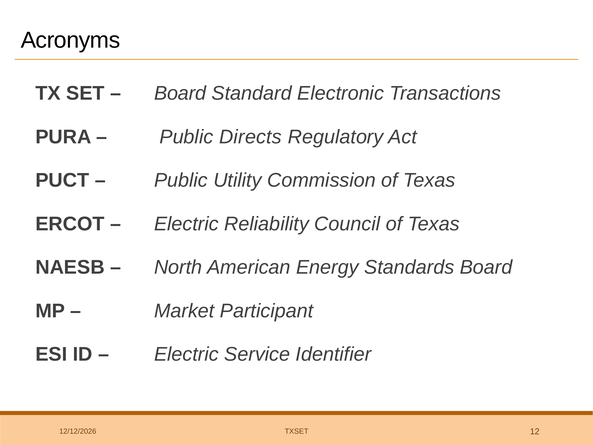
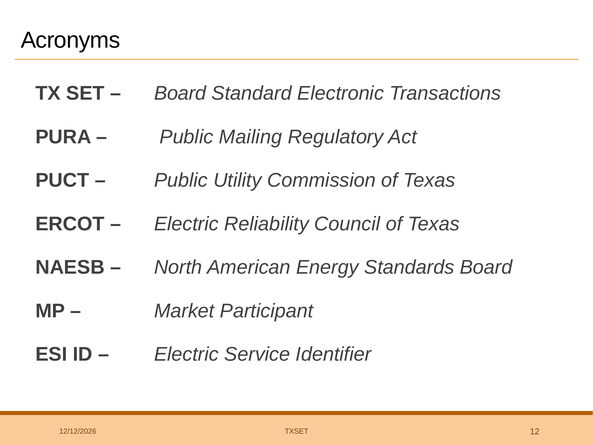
Directs: Directs -> Mailing (251, 137)
